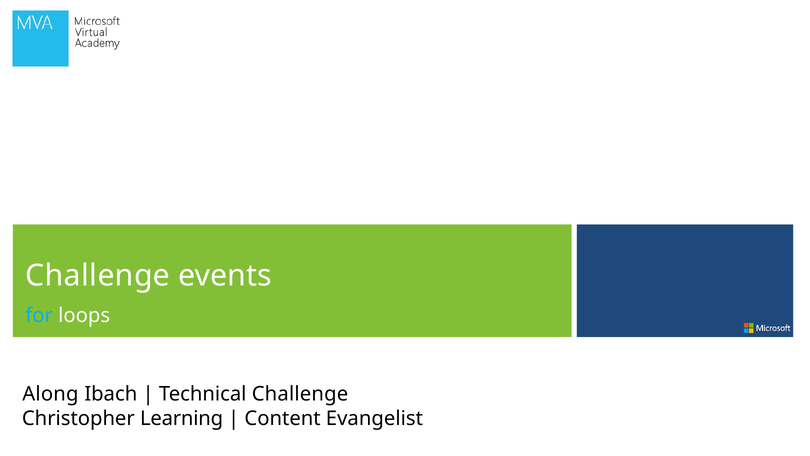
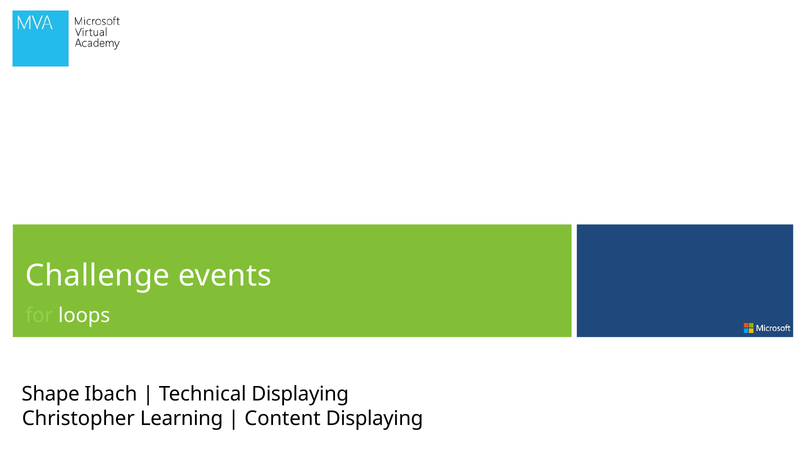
for colour: light blue -> light green (39, 315)
Along: Along -> Shape (51, 394)
Technical Challenge: Challenge -> Displaying (300, 394)
Content Evangelist: Evangelist -> Displaying (375, 418)
